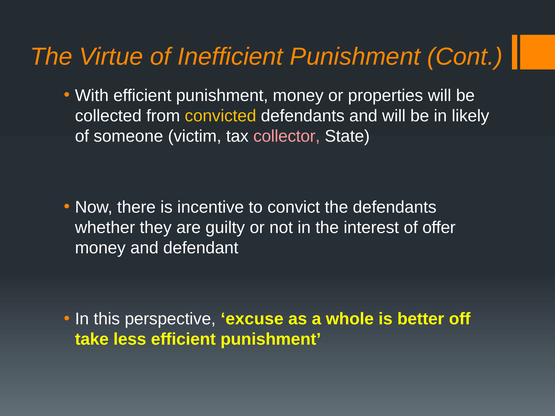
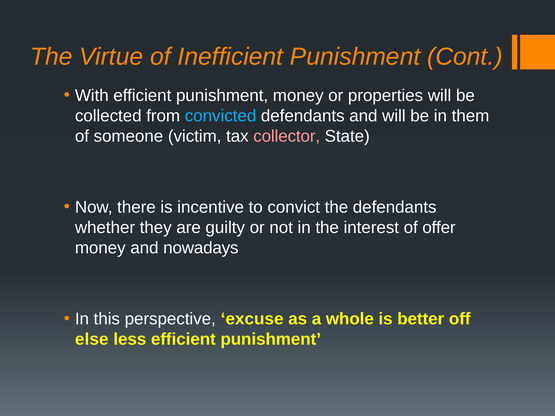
convicted colour: yellow -> light blue (221, 116)
likely: likely -> them (470, 116)
defendant: defendant -> nowadays (201, 248)
take: take -> else (92, 340)
